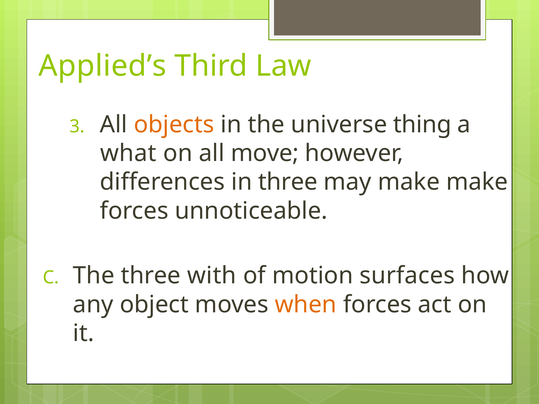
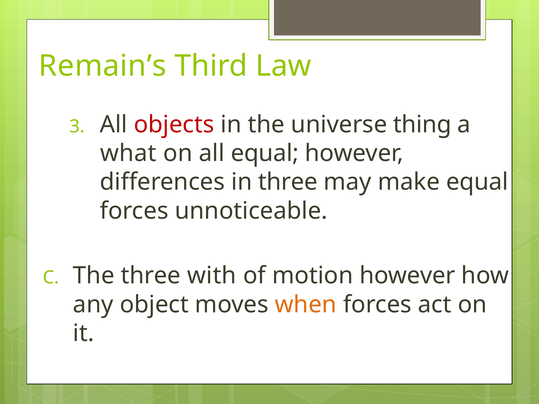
Applied’s: Applied’s -> Remain’s (103, 66)
objects colour: orange -> red (174, 125)
all move: move -> equal (265, 153)
make make: make -> equal (477, 182)
motion surfaces: surfaces -> however (407, 276)
